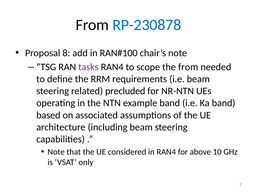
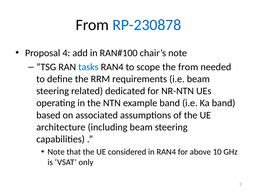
8: 8 -> 4 (66, 53)
tasks colour: purple -> blue (88, 67)
precluded: precluded -> dedicated (125, 91)
